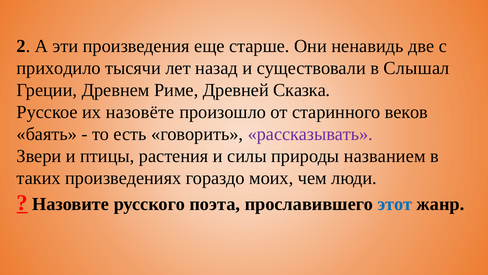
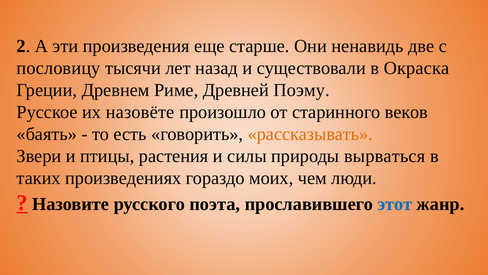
приходило: приходило -> пословицу (59, 68)
Слышал: Слышал -> Окраска (417, 68)
Сказка: Сказка -> Поэму (302, 90)
рассказывать colour: purple -> orange (310, 134)
названием: названием -> вырваться (385, 156)
